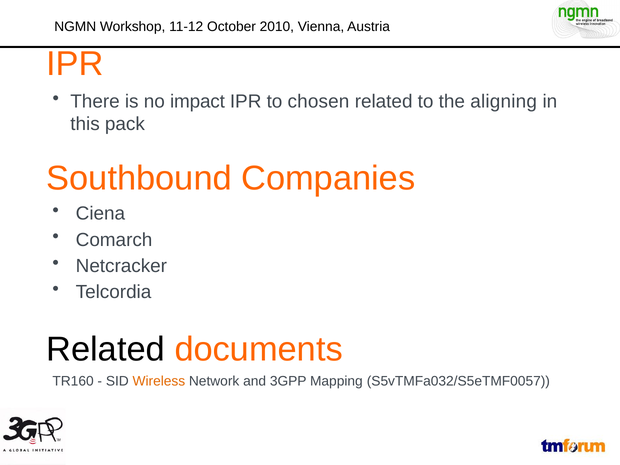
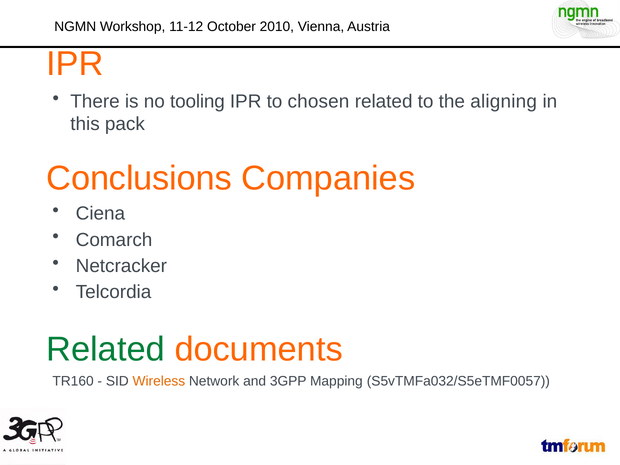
impact: impact -> tooling (197, 101)
Southbound: Southbound -> Conclusions (139, 179)
Related colour: black -> green (106, 349)
